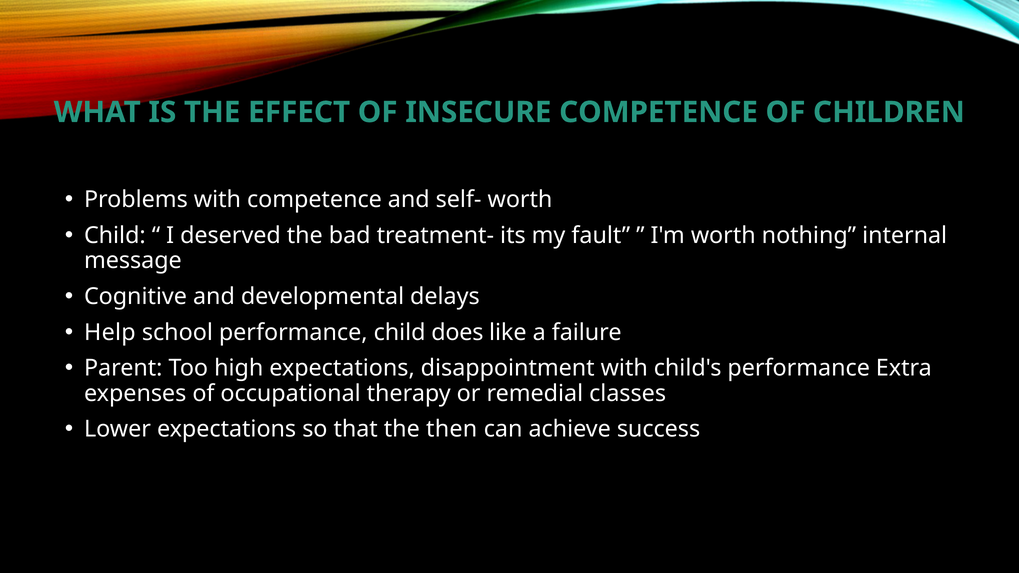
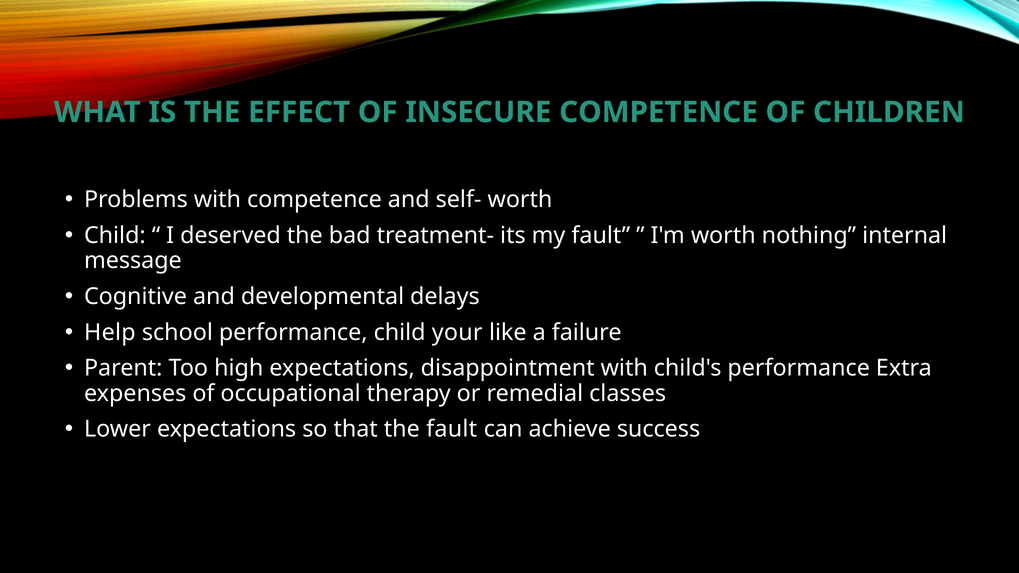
does: does -> your (457, 332)
the then: then -> fault (452, 429)
